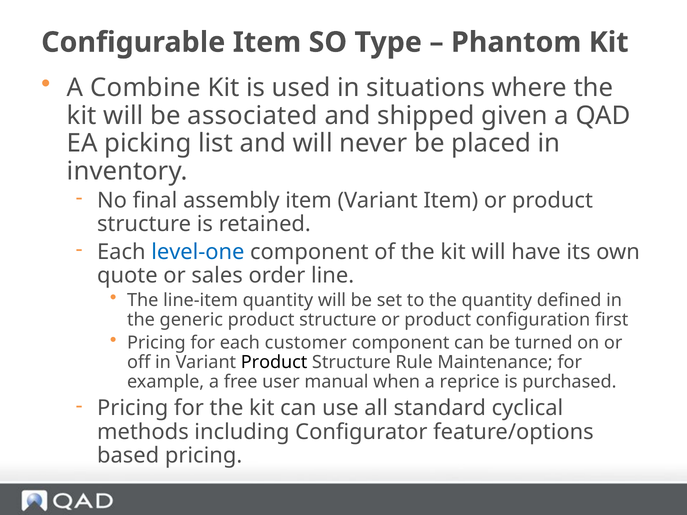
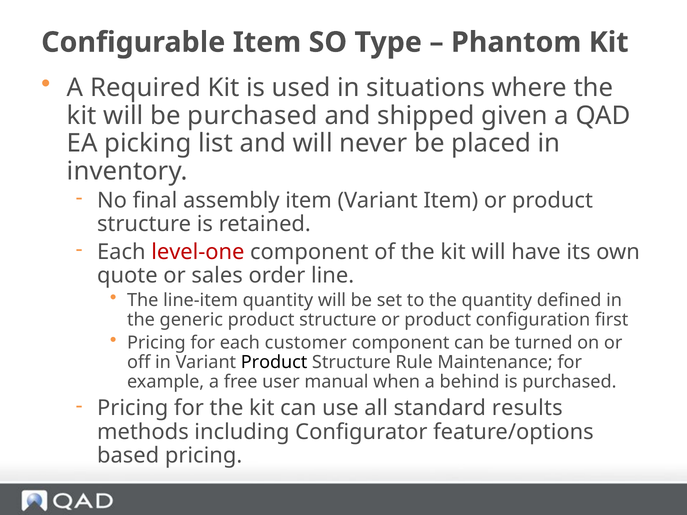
Combine: Combine -> Required (145, 88)
be associated: associated -> purchased (252, 116)
level-one colour: blue -> red (198, 252)
reprice: reprice -> behind (470, 382)
cyclical: cyclical -> results (527, 408)
